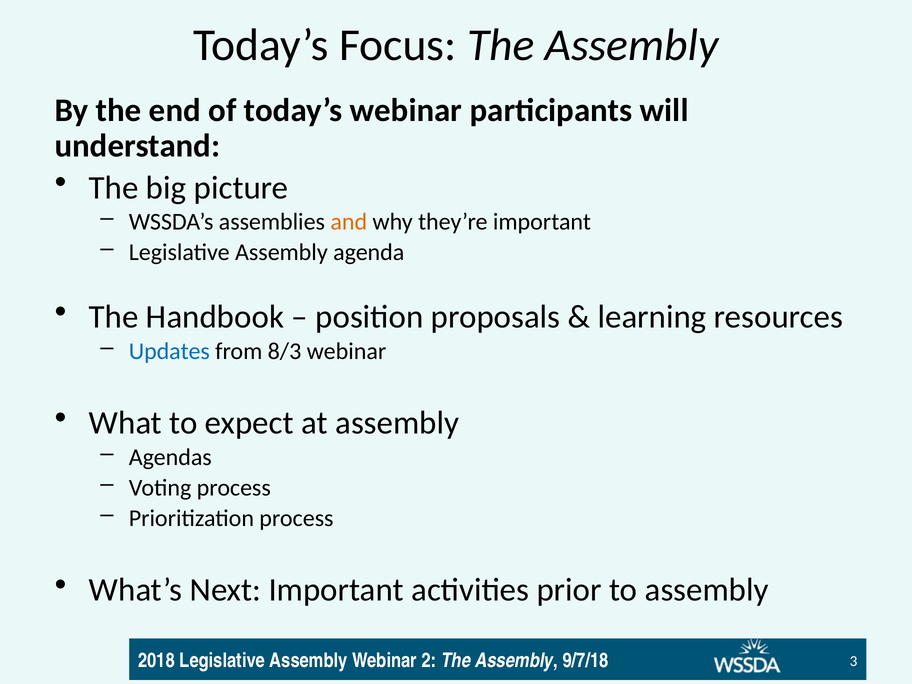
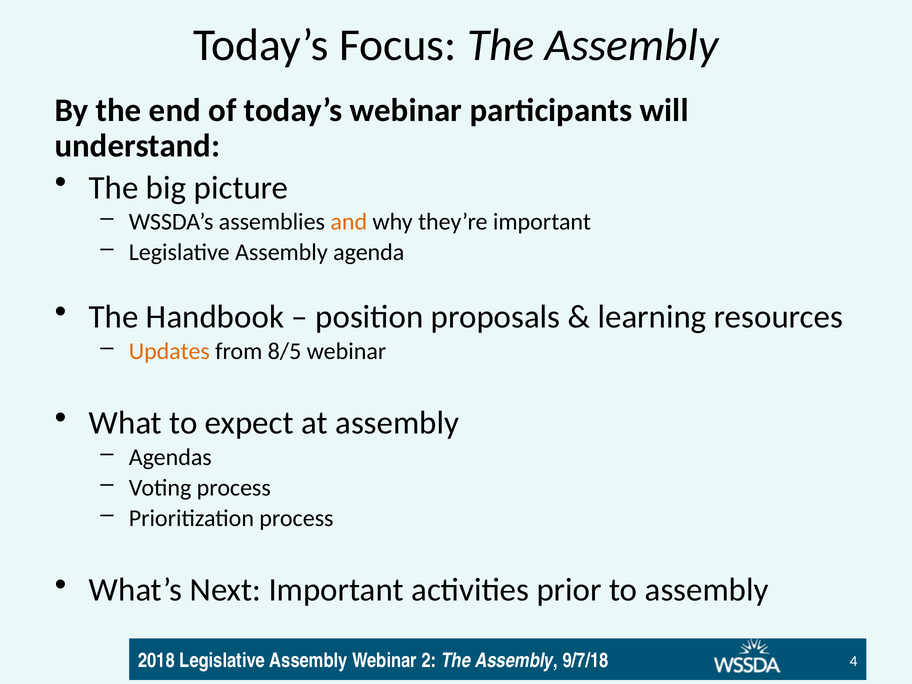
Updates colour: blue -> orange (169, 351)
8/3: 8/3 -> 8/5 (284, 351)
3: 3 -> 4 (854, 661)
